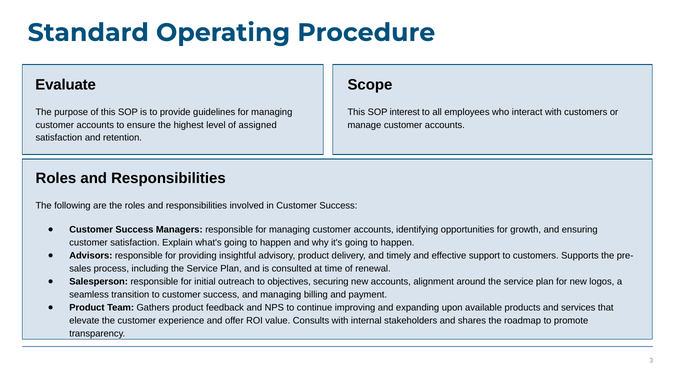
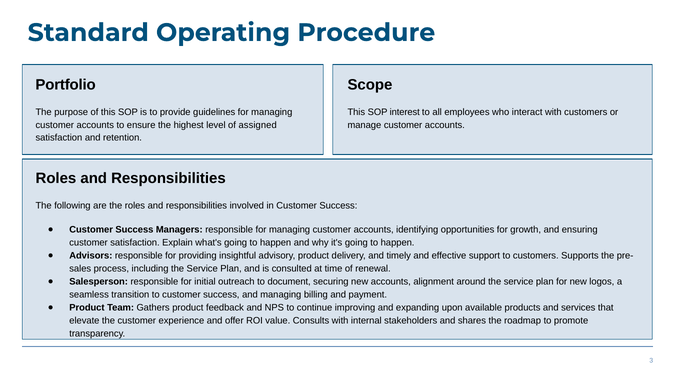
Evaluate: Evaluate -> Portfolio (66, 85)
objectives: objectives -> document (289, 281)
